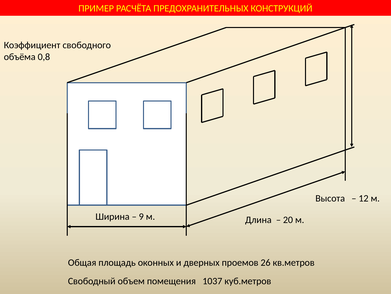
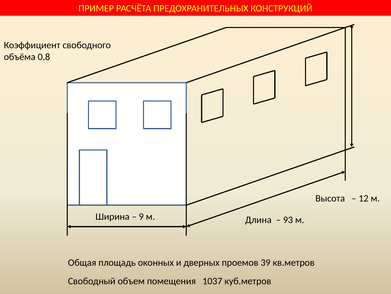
20: 20 -> 93 (288, 219)
26: 26 -> 39 (266, 262)
